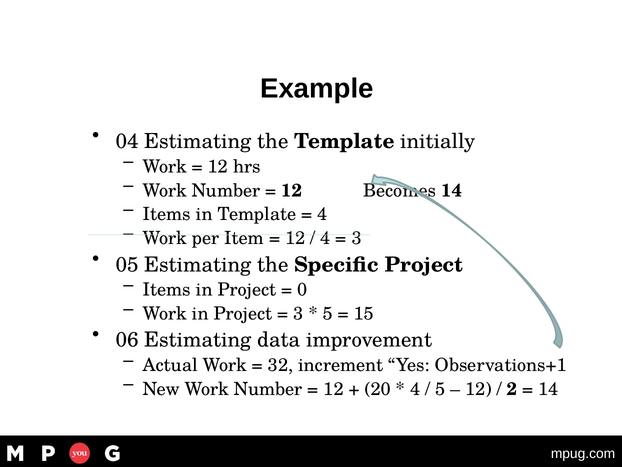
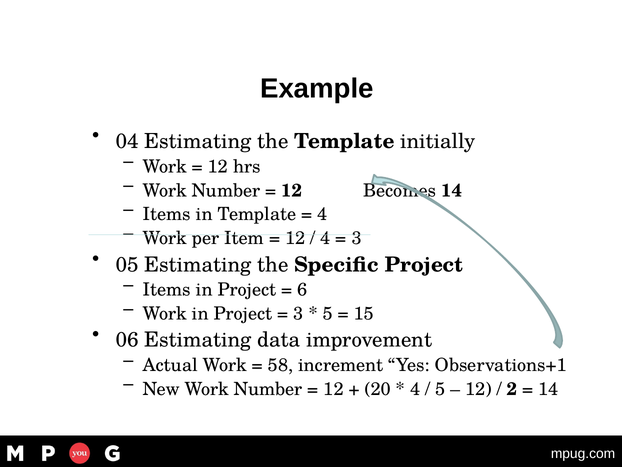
0: 0 -> 6 (302, 290)
32: 32 -> 58 (281, 365)
